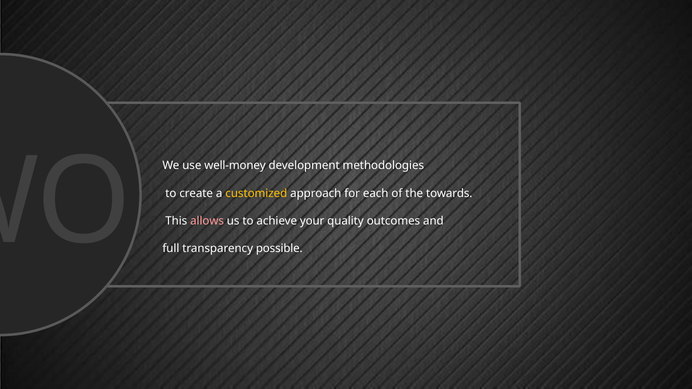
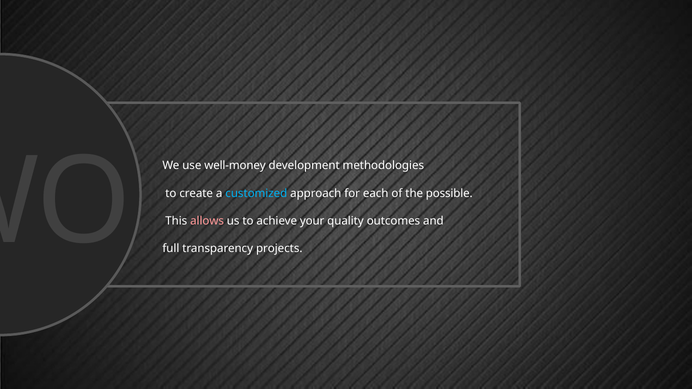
customized colour: yellow -> light blue (256, 193)
towards: towards -> possible (449, 193)
possible: possible -> projects (279, 249)
